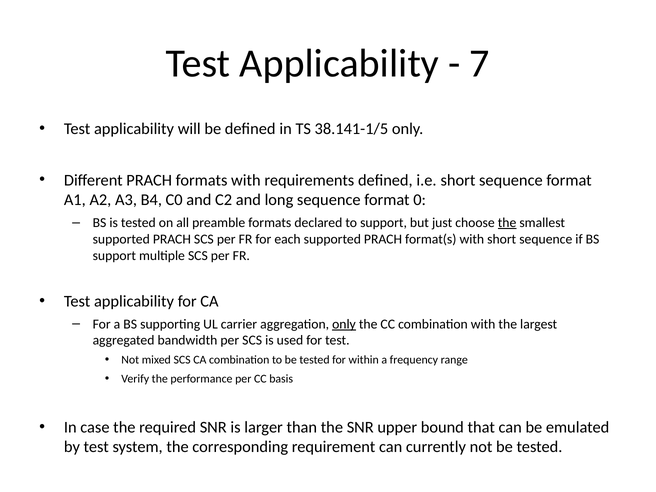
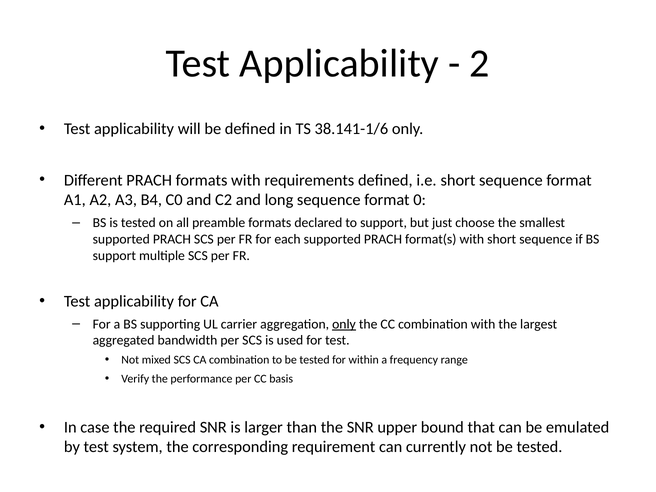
7: 7 -> 2 (480, 64)
38.141-1/5: 38.141-1/5 -> 38.141-1/6 (351, 129)
the underline: present -> none (507, 223)
